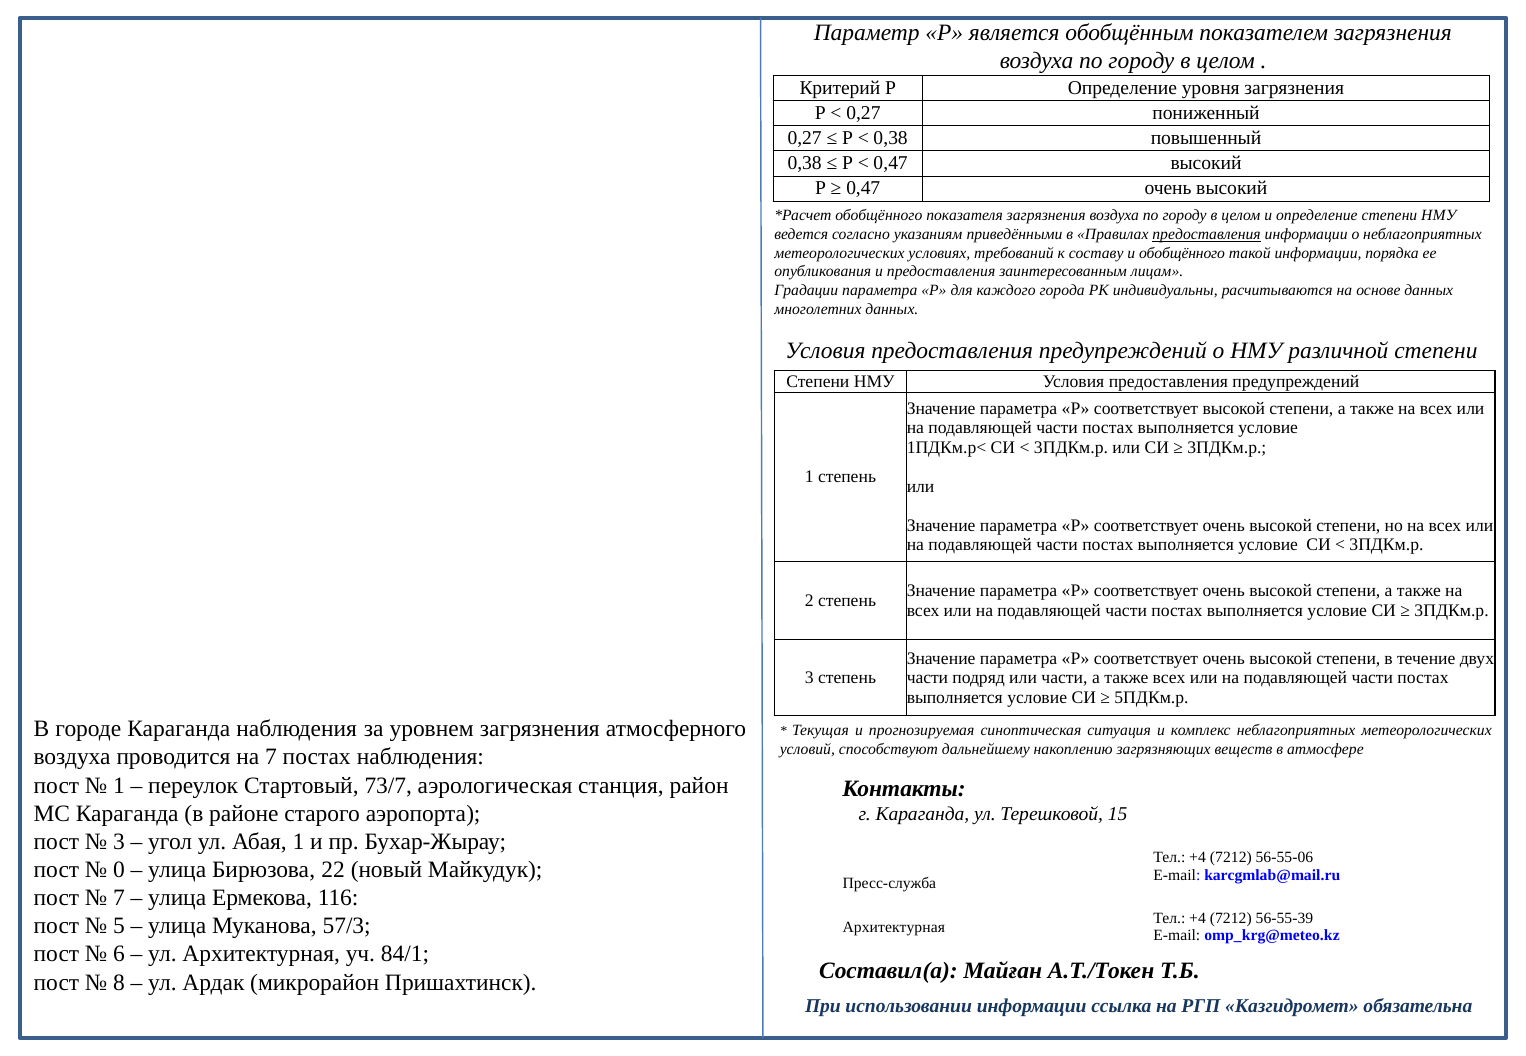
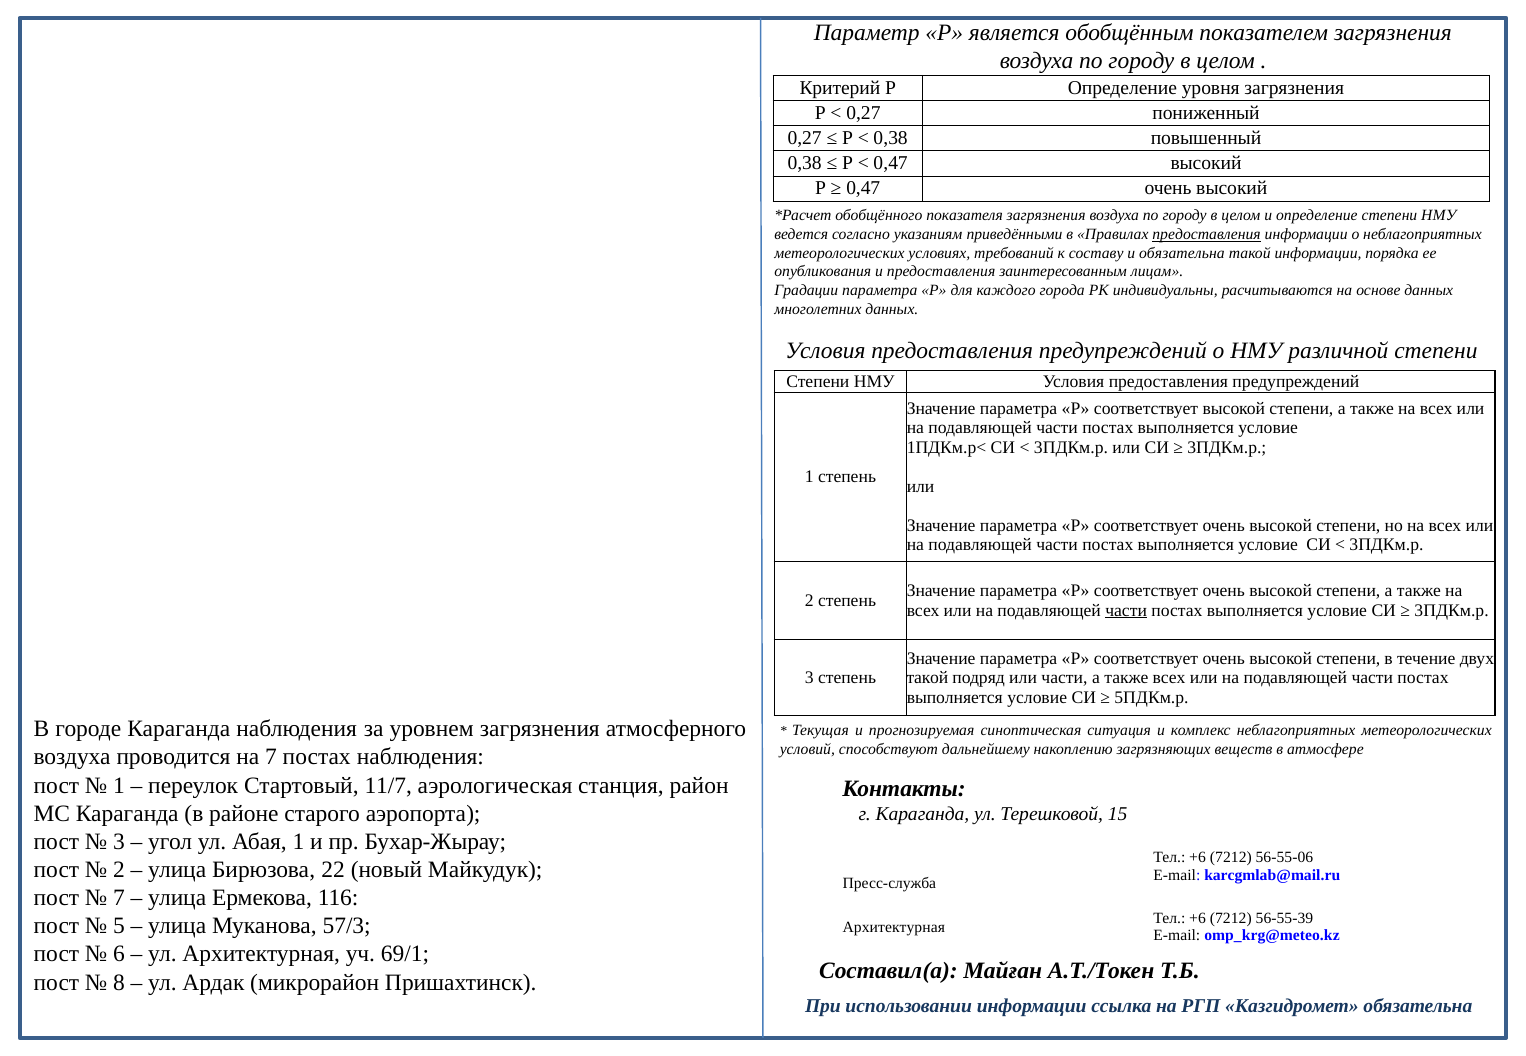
и обобщённого: обобщённого -> обязательна (1182, 253)
части underline: none -> present (1126, 611)
части: части -> такой (928, 678)
73/7: 73/7 -> 11/7 (388, 786)
+4: +4 -> +6 (1198, 858)
0: 0 -> 2 (119, 870)
+4: +4 -> +6 (1198, 919)
84/1: 84/1 -> 69/1 (405, 955)
